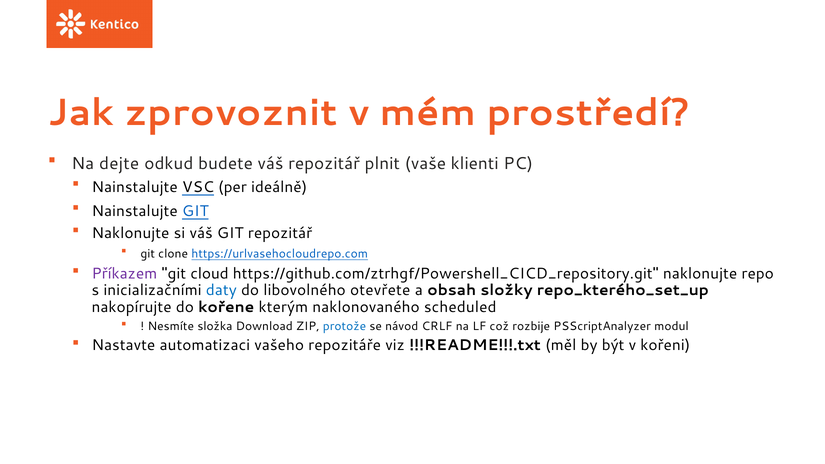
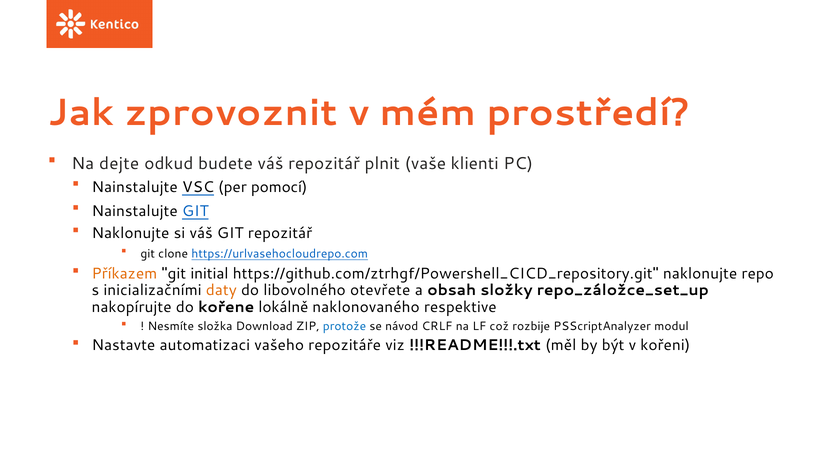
ideálně: ideálně -> pomocí (279, 187)
Příkazem colour: purple -> orange (124, 274)
cloud: cloud -> initial (210, 274)
daty colour: blue -> orange (221, 290)
repo_kterého_set_up: repo_kterého_set_up -> repo_záložce_set_up (623, 290)
kterým: kterým -> lokálně (283, 307)
scheduled: scheduled -> respektive (460, 307)
